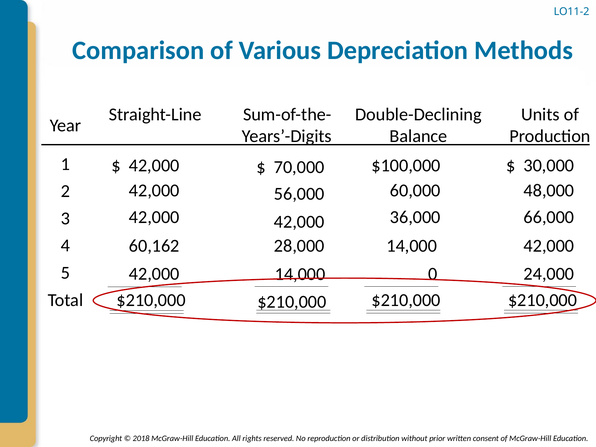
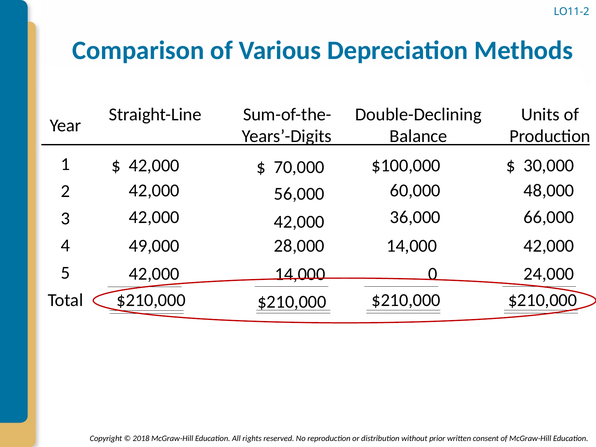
60,162: 60,162 -> 49,000 (154, 246)
